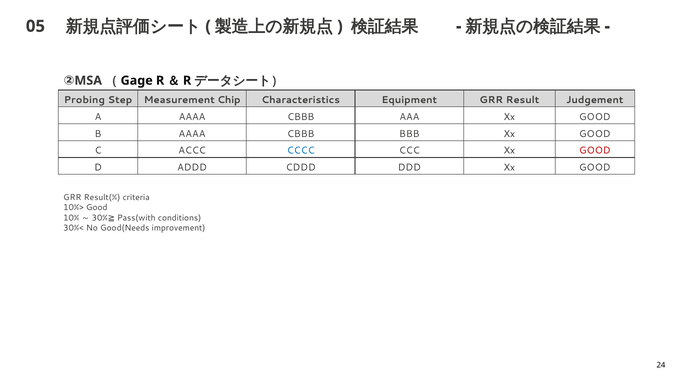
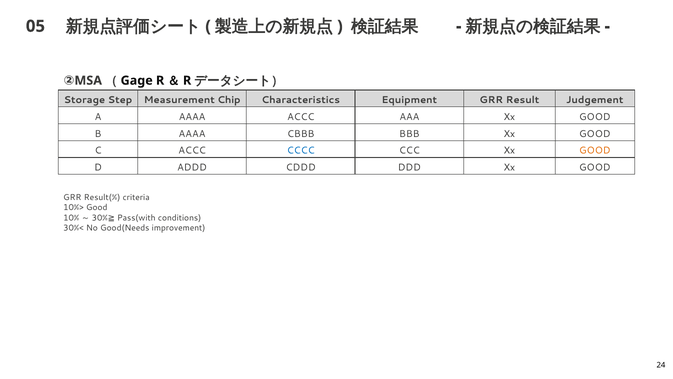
Probing: Probing -> Storage (84, 100)
A AAAA CBBB: CBBB -> ACCC (301, 117)
GOOD colour: red -> orange (595, 151)
